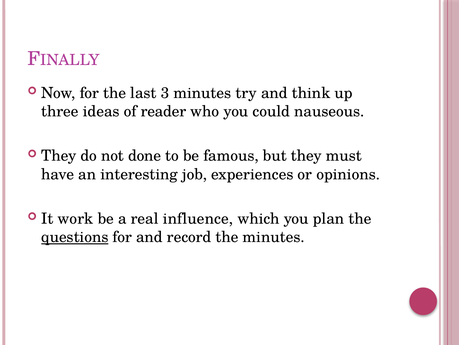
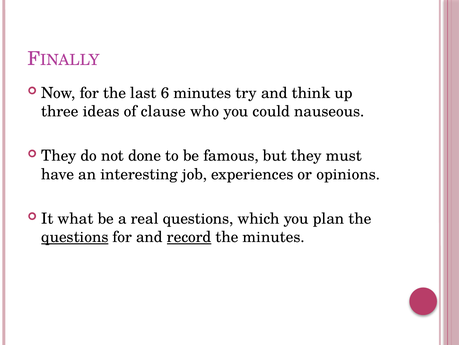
3: 3 -> 6 (165, 93)
reader: reader -> clause (163, 111)
work: work -> what (76, 218)
real influence: influence -> questions (198, 218)
record underline: none -> present (189, 237)
